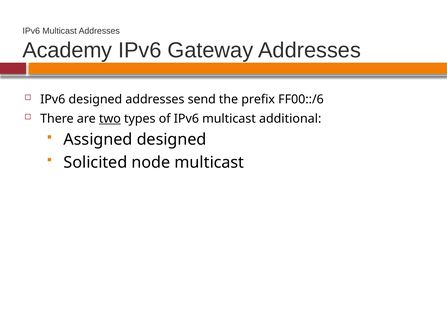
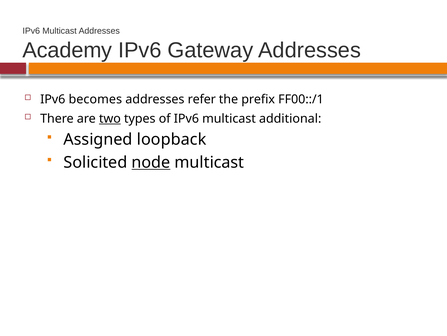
IPv6 designed: designed -> becomes (95, 99)
send: send -> refer (202, 99)
FF00::/6: FF00::/6 -> FF00::/1 (301, 99)
Assigned designed: designed -> loopback (172, 139)
node underline: none -> present (151, 162)
